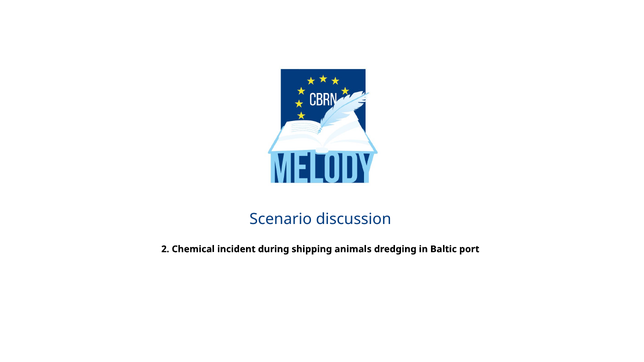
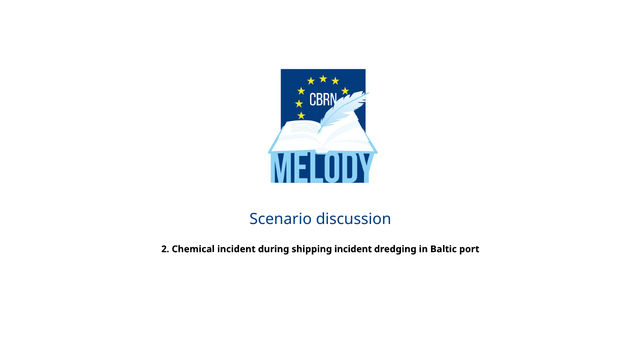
shipping animals: animals -> incident (353, 249)
